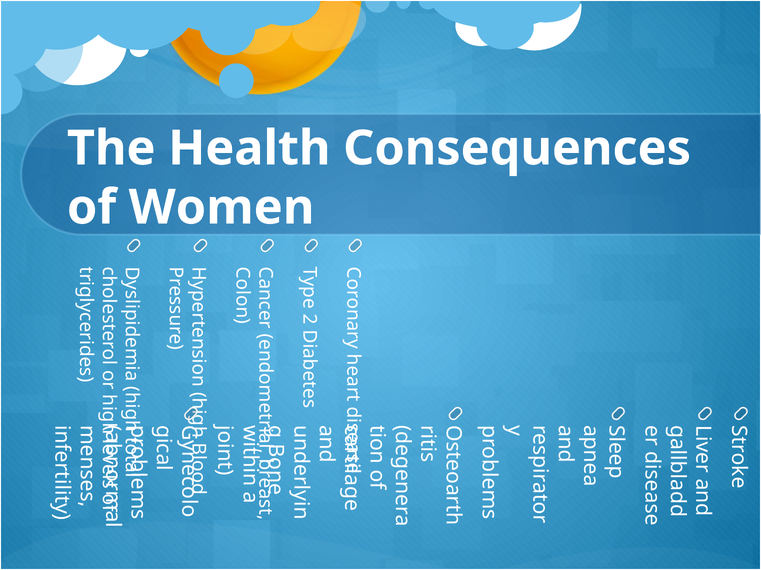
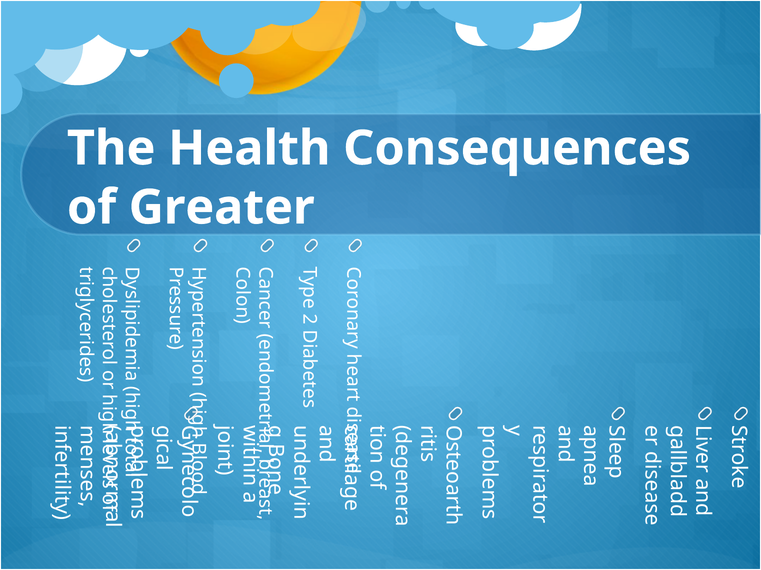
Women: Women -> Greater (222, 208)
